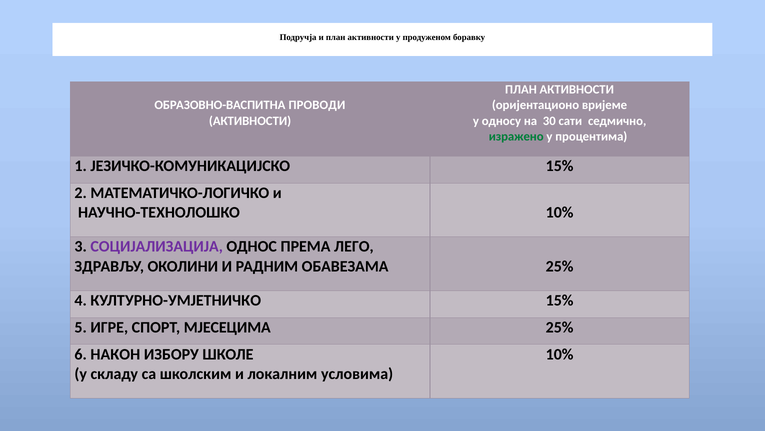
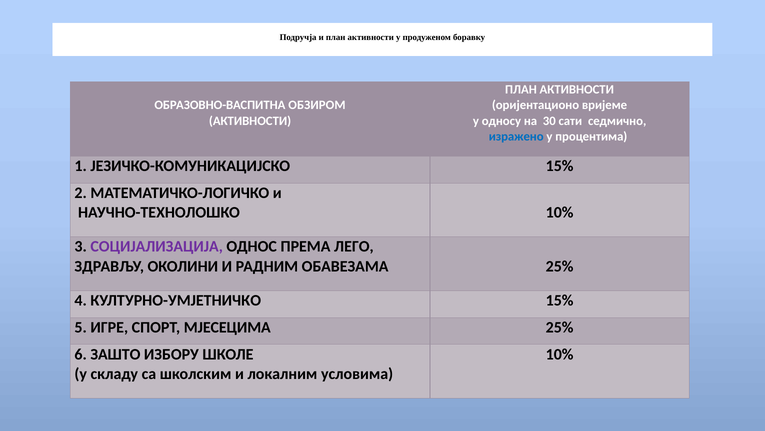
ПРОВОДИ: ПРОВОДИ -> ОБЗИРОМ (317, 105)
изражено colour: green -> blue (516, 136)
НАКОН: НАКОН -> ЗАШТО (115, 354)
